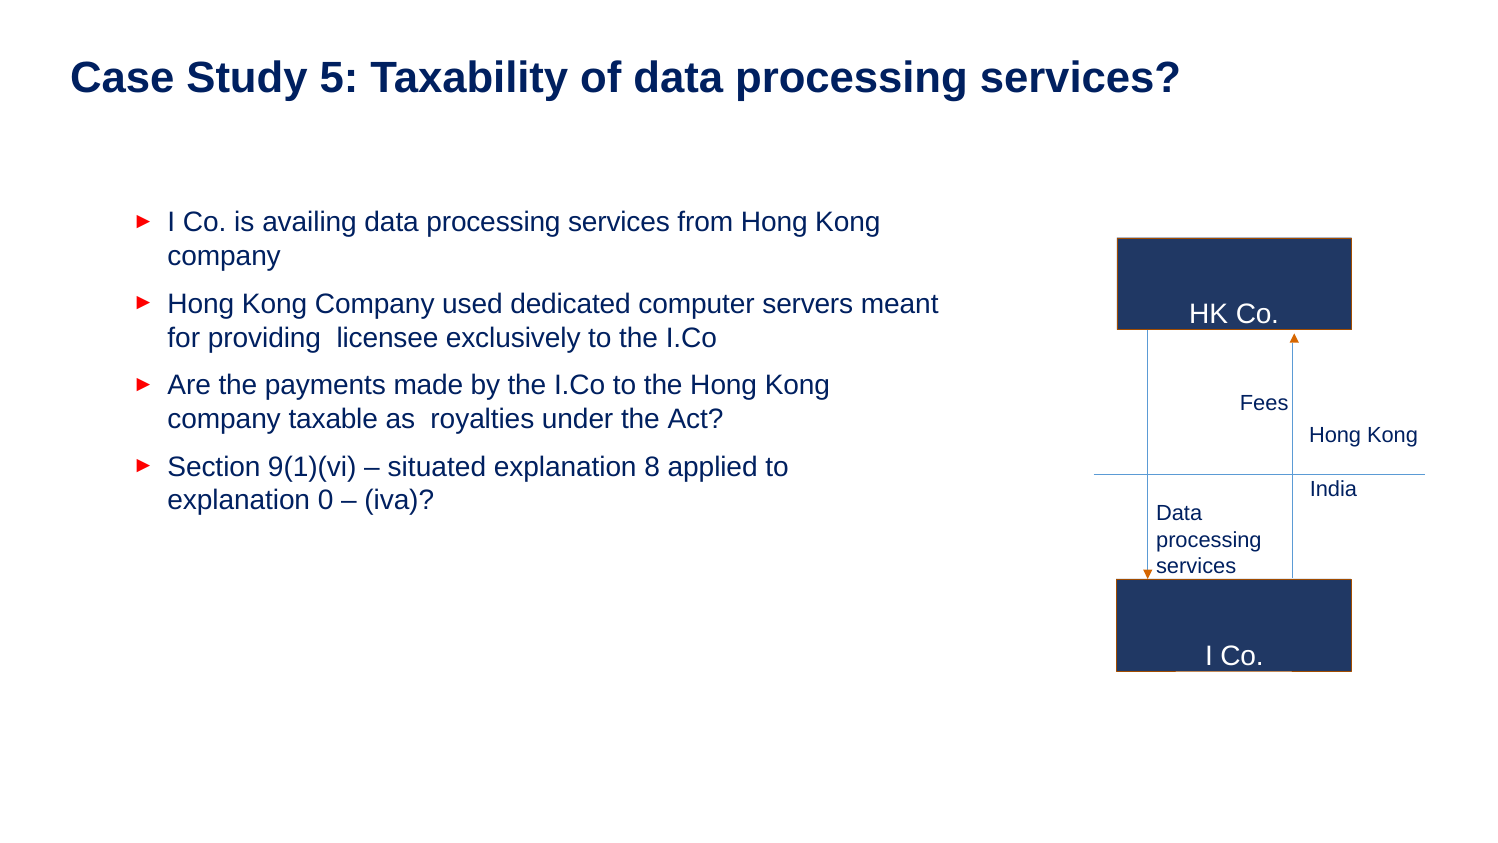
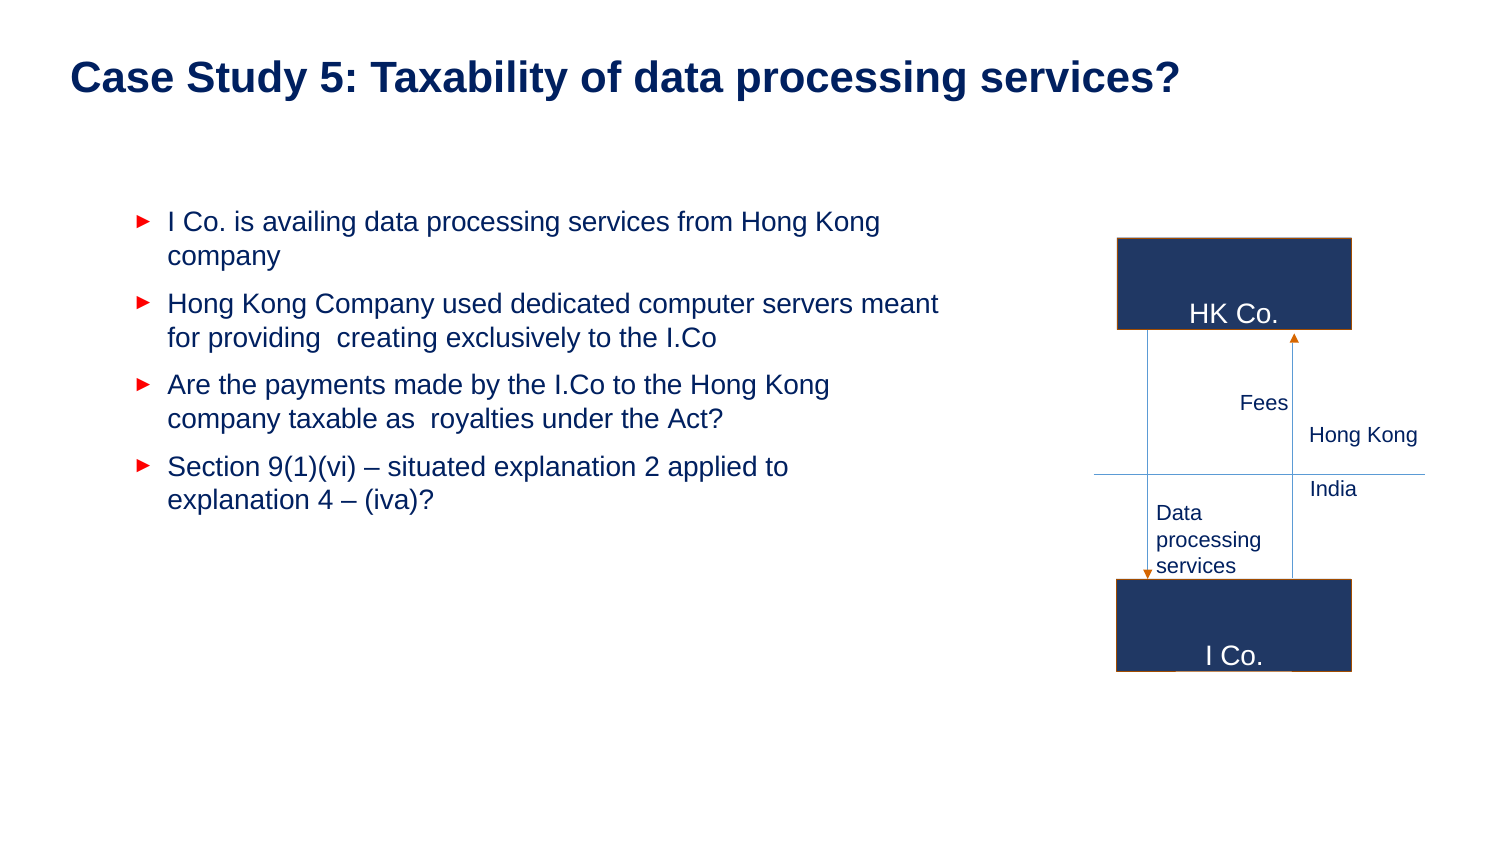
licensee: licensee -> creating (387, 338)
8: 8 -> 2 (652, 467)
0: 0 -> 4 (326, 500)
